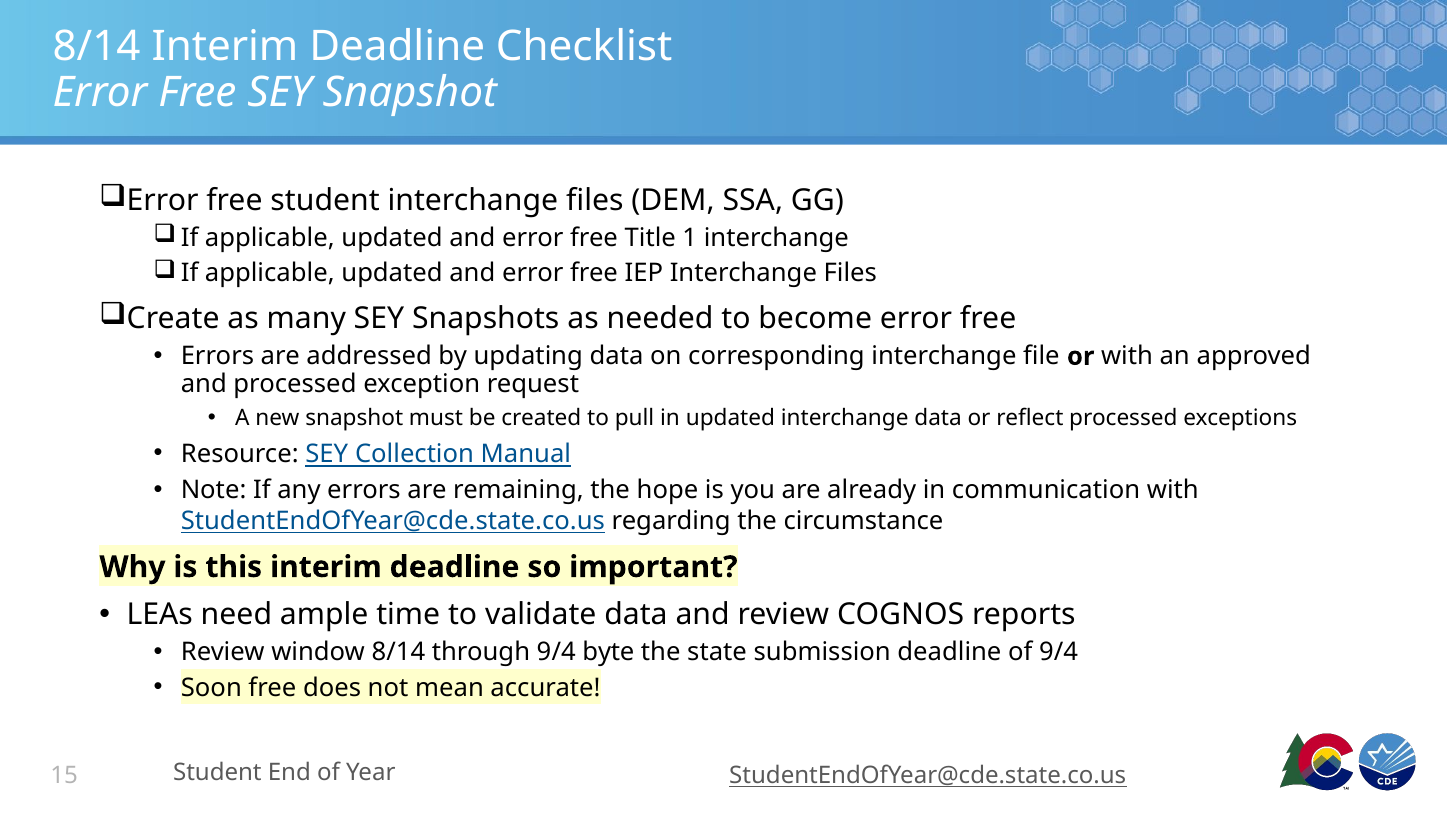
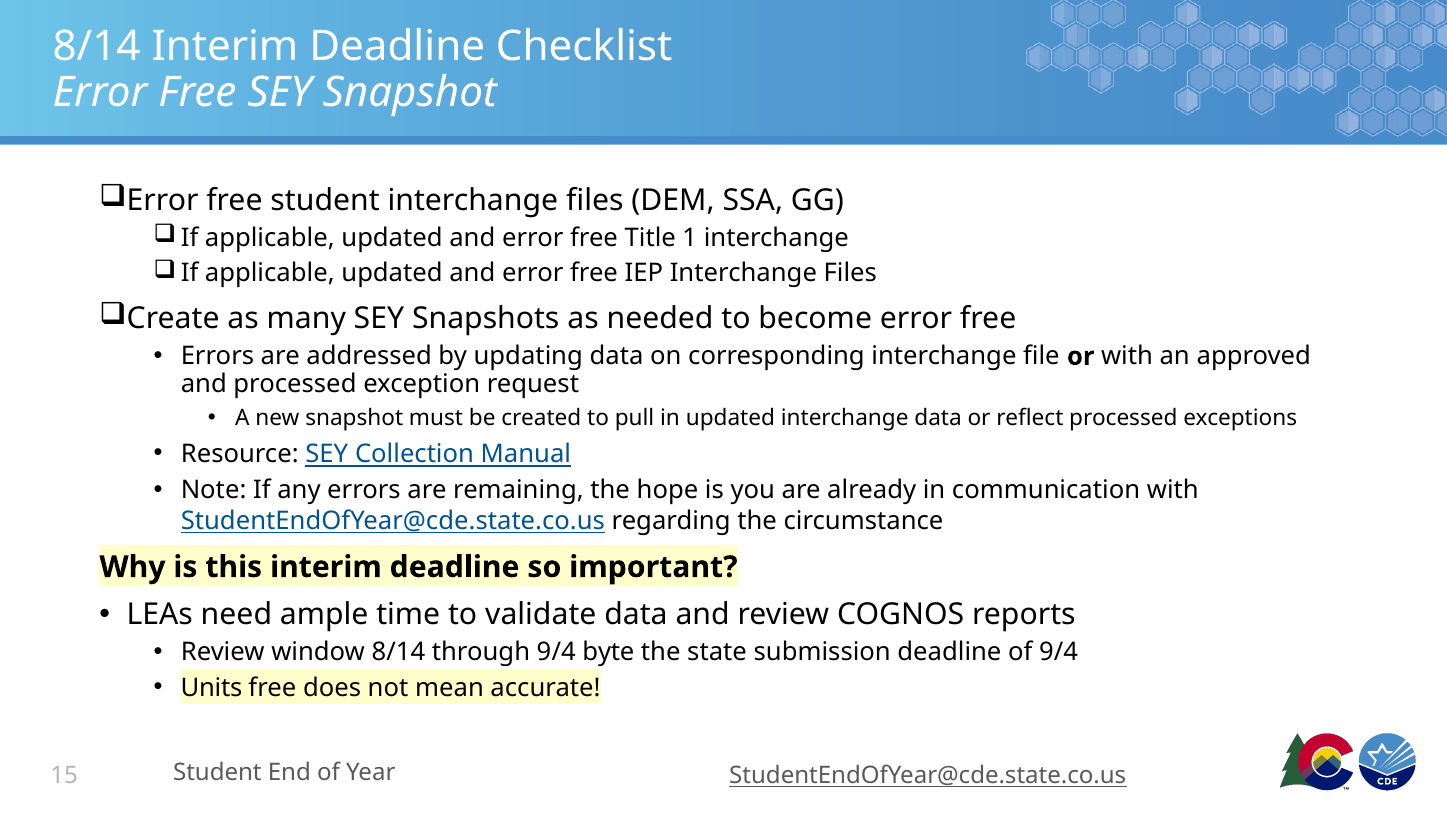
Soon: Soon -> Units (211, 688)
